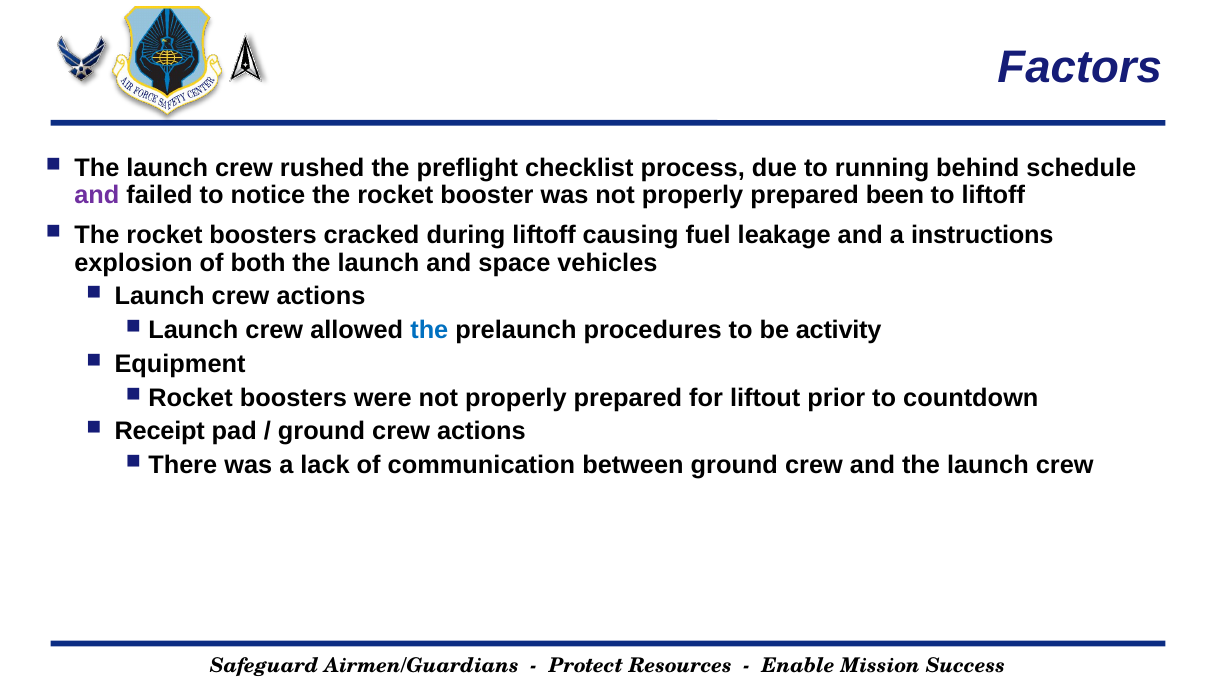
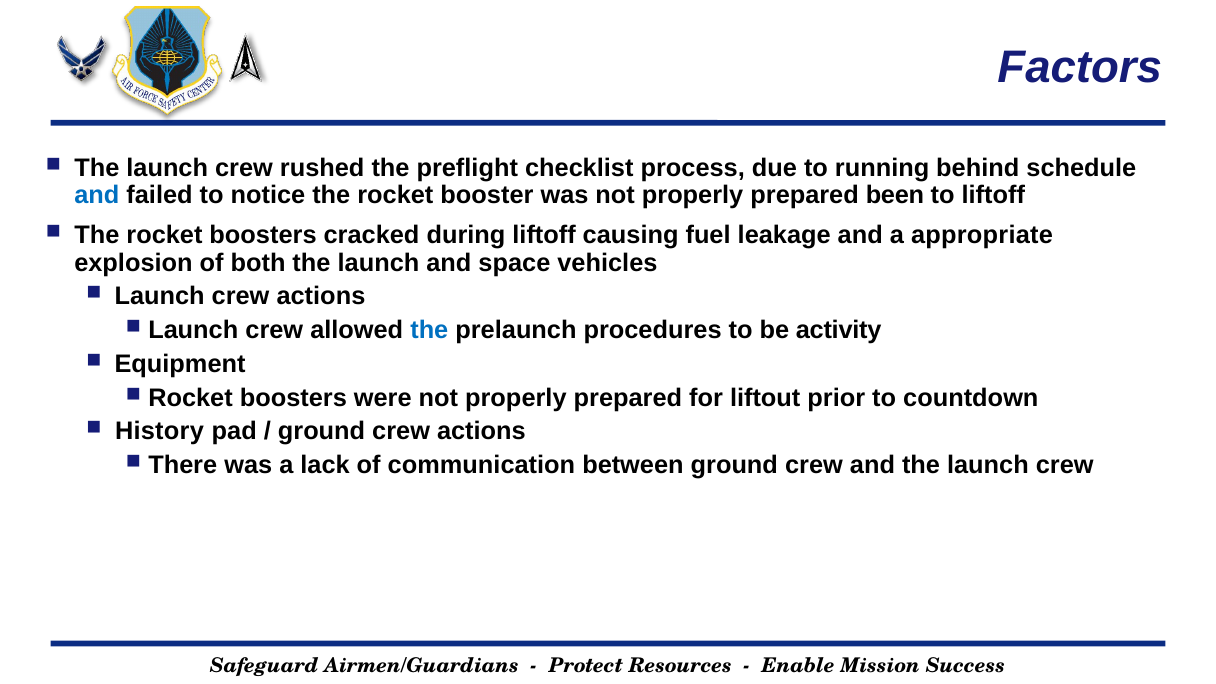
and colour: purple -> blue (97, 196)
instructions: instructions -> appropriate (982, 236)
Receipt: Receipt -> History (159, 431)
